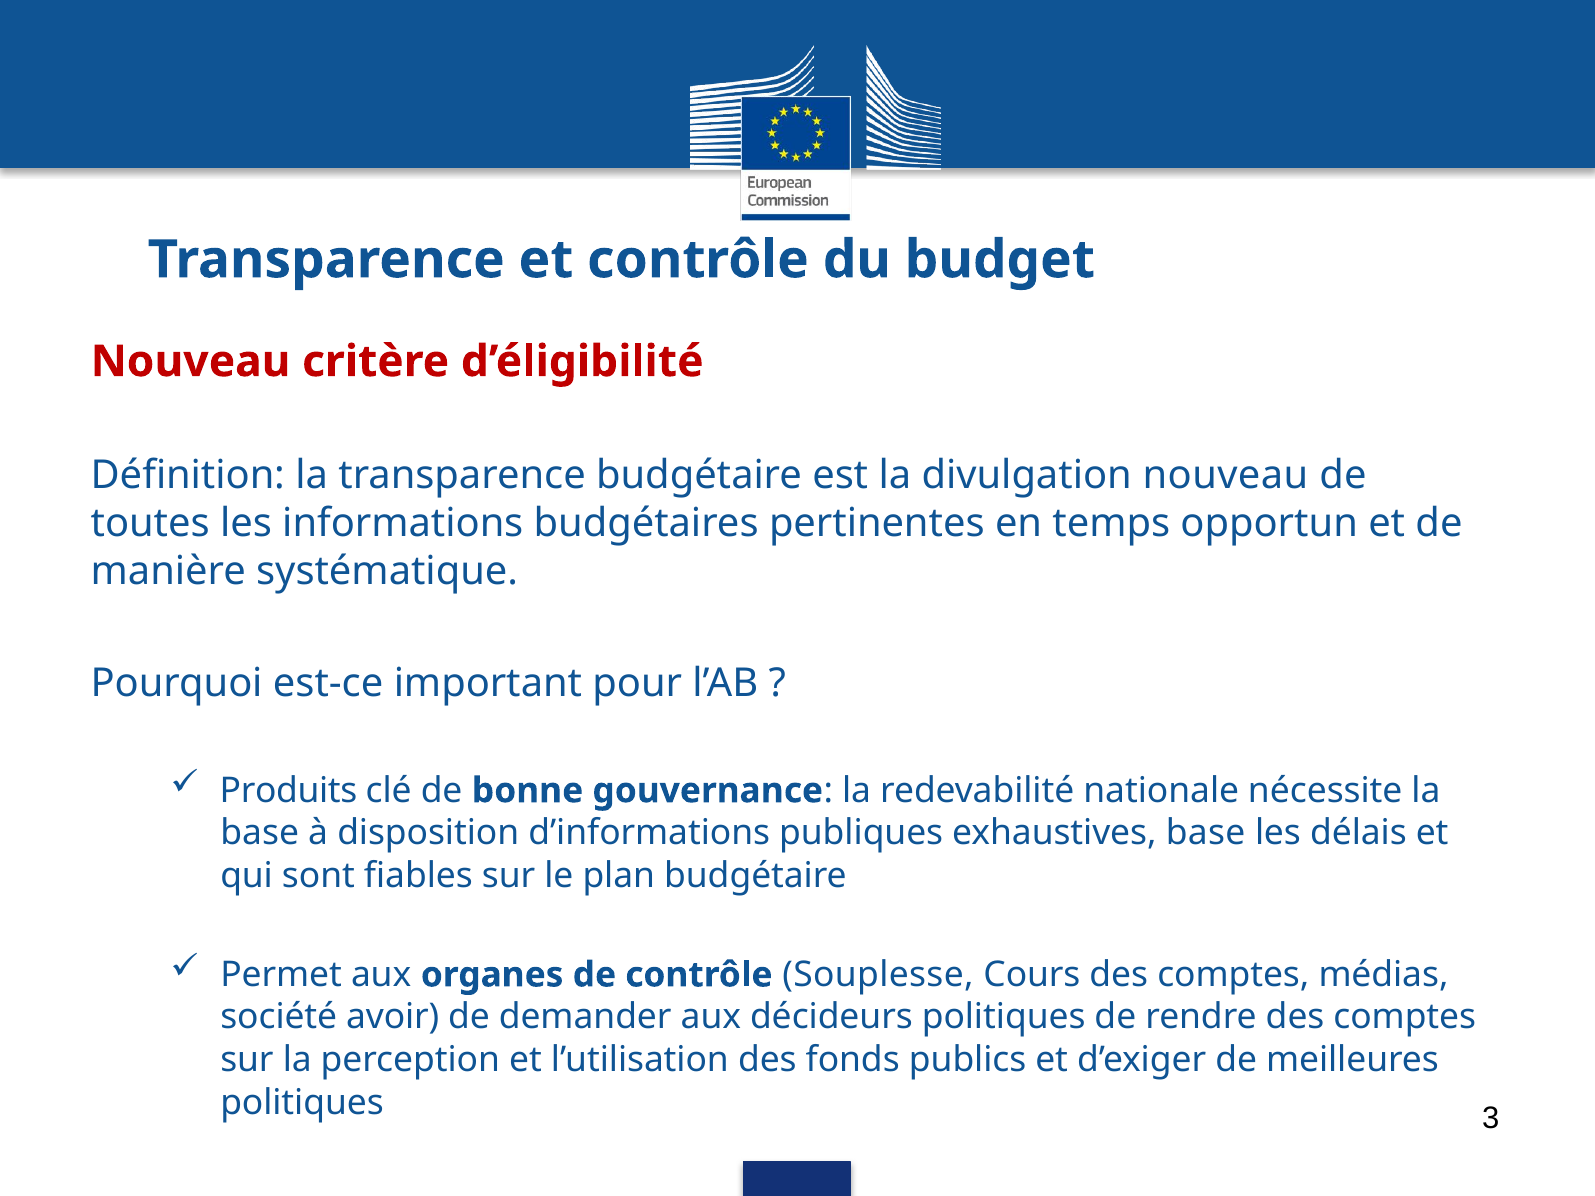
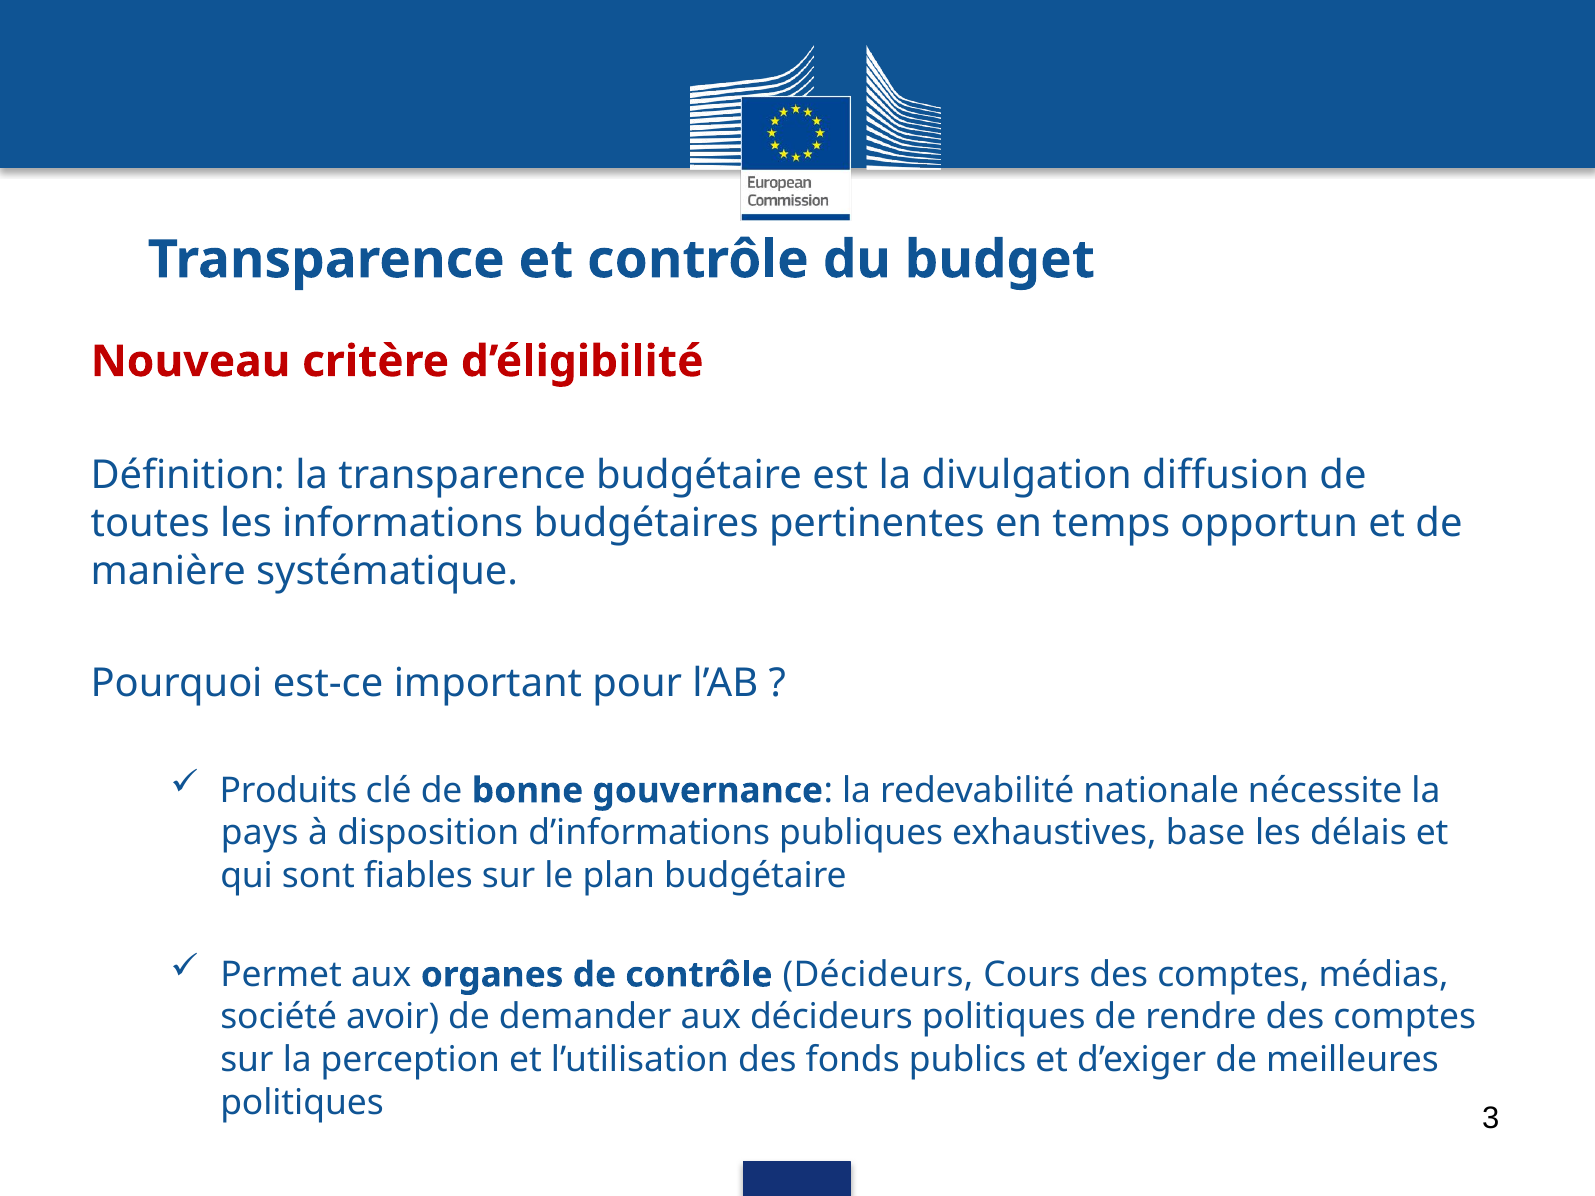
divulgation nouveau: nouveau -> diffusion (1226, 476)
base: base -> pays (260, 833)
contrôle Souplesse: Souplesse -> Décideurs (878, 975)
